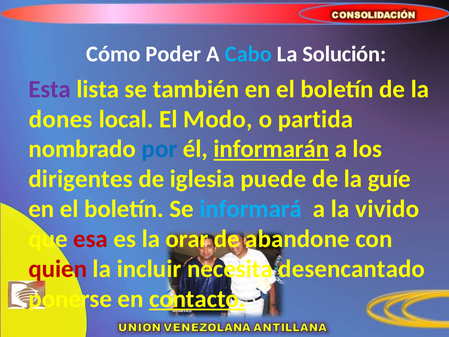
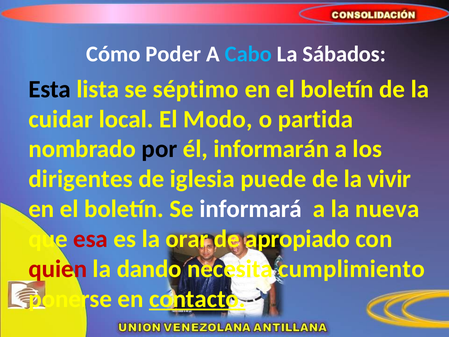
Solución: Solución -> Sábados (344, 54)
Esta colour: purple -> black (50, 89)
también: también -> séptimo (196, 89)
dones: dones -> cuidar (61, 119)
por colour: blue -> black (159, 149)
informarán underline: present -> none (271, 149)
guíe: guíe -> vivir (389, 179)
informará colour: light blue -> white (251, 209)
vivido: vivido -> nueva (387, 209)
abandone: abandone -> apropiado (298, 239)
incluir: incluir -> dando (149, 269)
desencantado: desencantado -> cumplimiento (352, 269)
